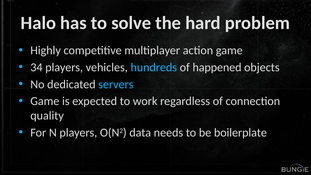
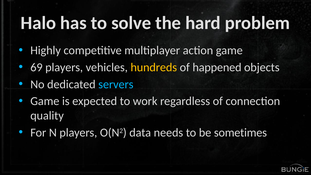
34: 34 -> 69 (36, 67)
hundreds colour: light blue -> yellow (154, 67)
boilerplate: boilerplate -> sometimes (240, 133)
